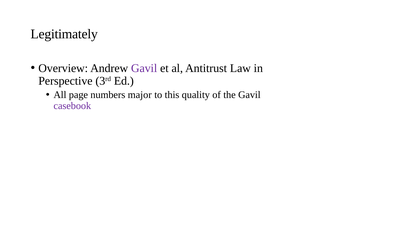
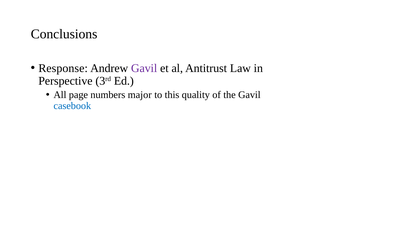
Legitimately: Legitimately -> Conclusions (64, 34)
Overview: Overview -> Response (63, 68)
casebook colour: purple -> blue (72, 106)
